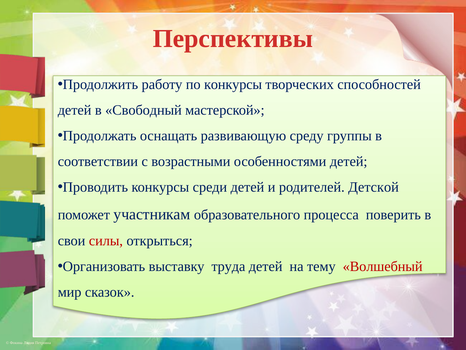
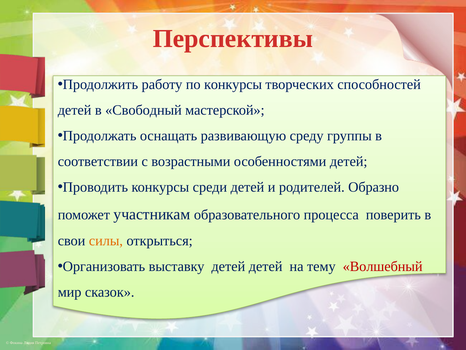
Детской: Детской -> Образно (374, 187)
силы colour: red -> orange (106, 240)
выставку труда: труда -> детей (228, 266)
